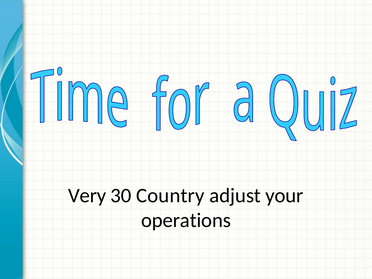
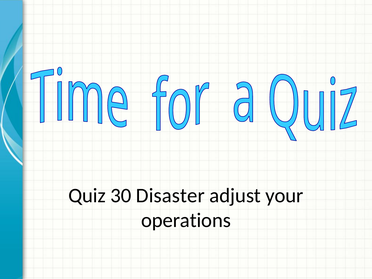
Very: Very -> Quiz (87, 195)
Country: Country -> Disaster (170, 195)
